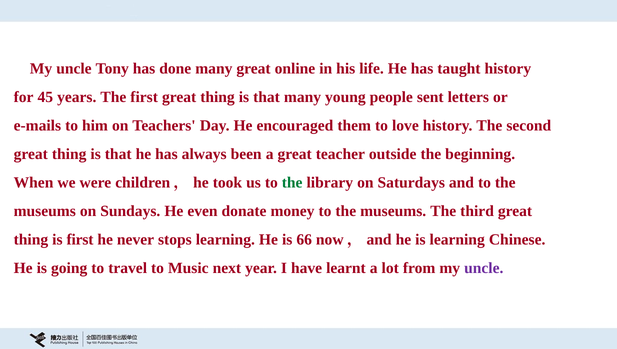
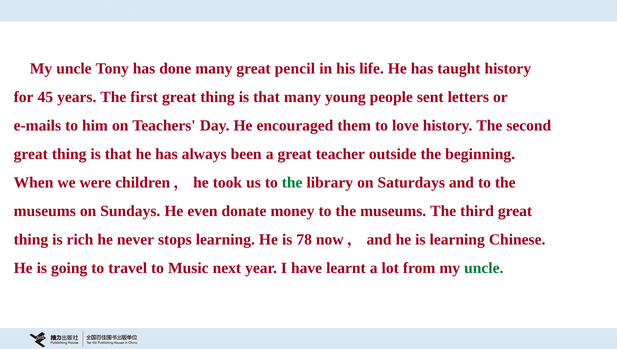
online: online -> pencil (295, 69)
is first: first -> rich (80, 240)
66: 66 -> 78 (304, 240)
uncle colour: purple -> green (484, 268)
